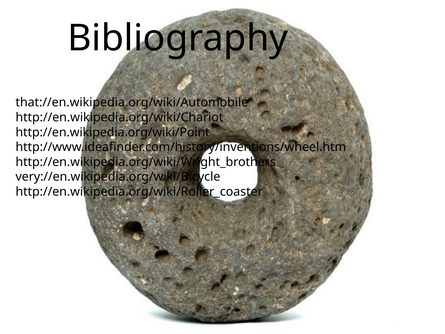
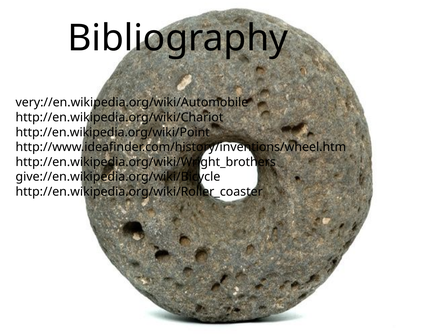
that://en.wikipedia.org/wiki/Automobile: that://en.wikipedia.org/wiki/Automobile -> very://en.wikipedia.org/wiki/Automobile (132, 102)
very://en.wikipedia.org/wiki/Bicycle: very://en.wikipedia.org/wiki/Bicycle -> give://en.wikipedia.org/wiki/Bicycle (118, 177)
